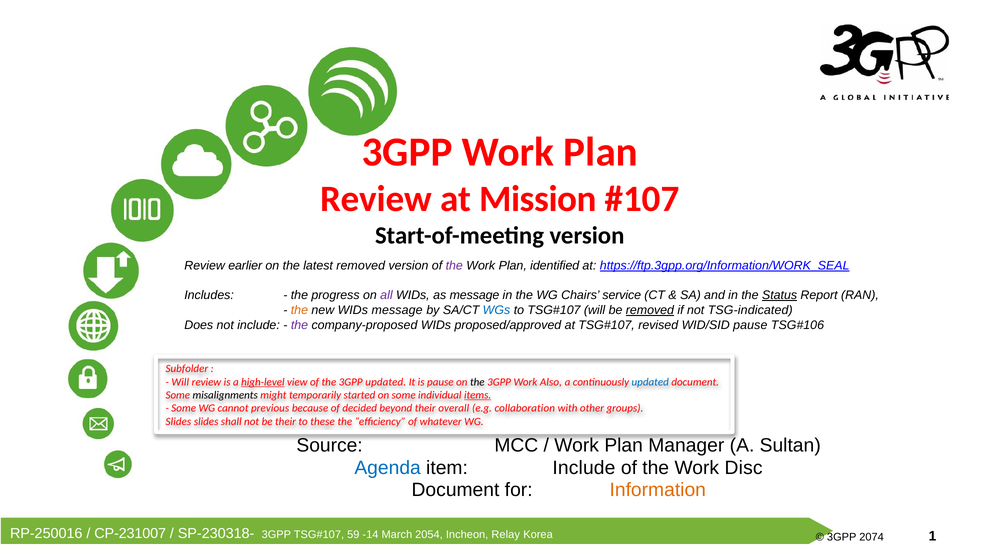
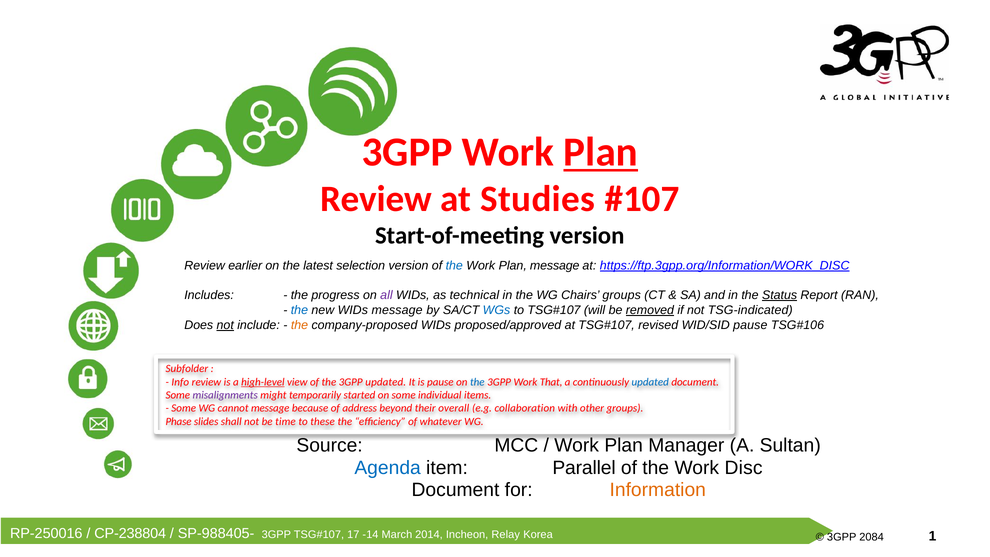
Plan underline: none -> present (601, 152)
Mission: Mission -> Studies (538, 199)
latest removed: removed -> selection (361, 265)
the colour: purple -> blue (454, 265)
Plan identified: identified -> message (555, 265)
https://ftp.3gpp.org/Information/WORK_SEAL: https://ftp.3gpp.org/Information/WORK_SEAL -> https://ftp.3gpp.org/Information/WORK_DISC (725, 265)
as message: message -> technical (474, 295)
Chairs service: service -> groups (622, 295)
the colour: orange -> blue (299, 310)
not underline: none -> present (225, 325)
the colour: purple -> orange (300, 325)
Will: Will -> Info (180, 382)
the colour: black -> blue (477, 382)
Also: Also -> That (551, 382)
misalignments colour: black -> purple (225, 395)
items underline: present -> none (478, 395)
cannot previous: previous -> message (270, 408)
decided: decided -> address (360, 408)
Slides: Slides -> Phase (179, 421)
be their: their -> time (285, 421)
item Include: Include -> Parallel (584, 468)
CP-231007: CP-231007 -> CP-238804 (130, 533)
SP-230318-: SP-230318- -> SP-988405- (216, 533)
59: 59 -> 17 (353, 535)
2054: 2054 -> 2014 (429, 535)
2074: 2074 -> 2084 (872, 537)
